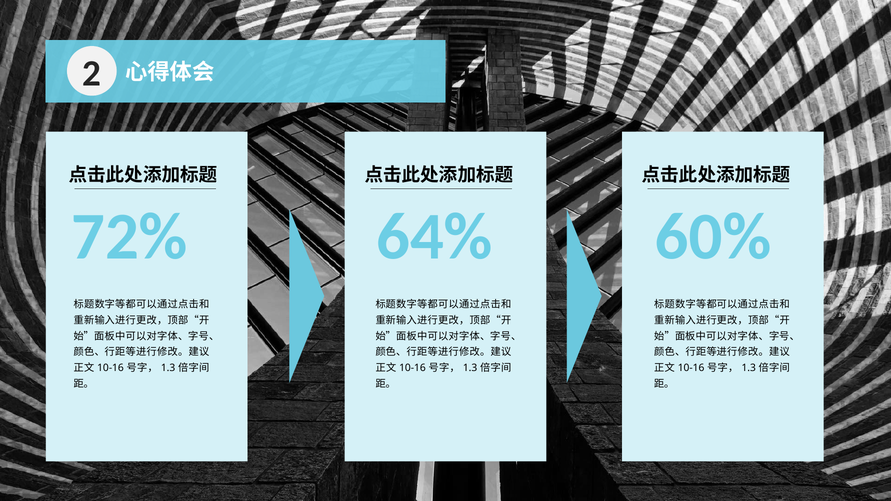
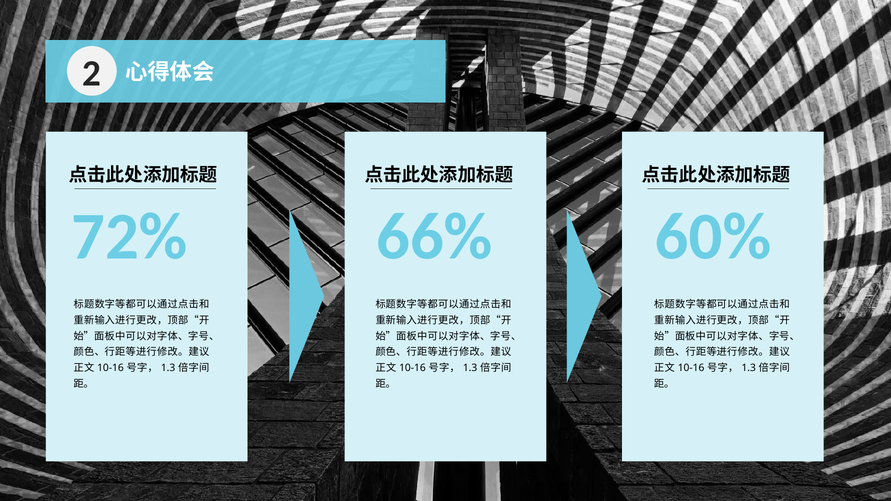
64%: 64% -> 66% (434, 237)
